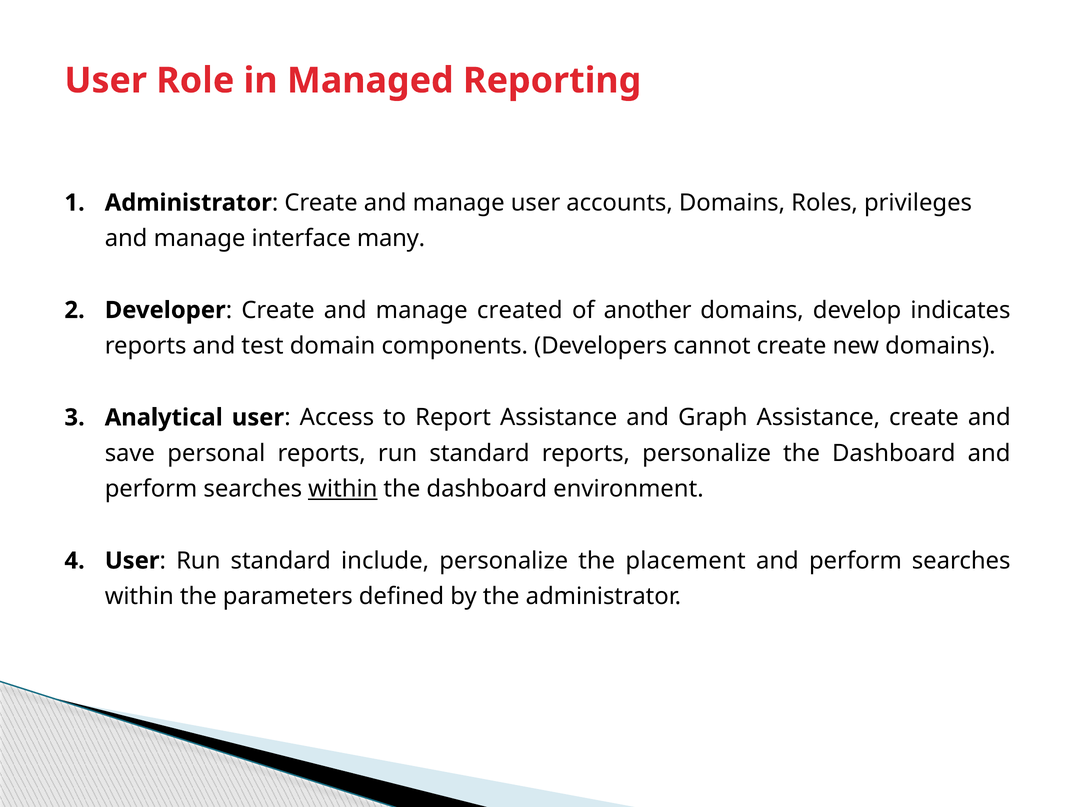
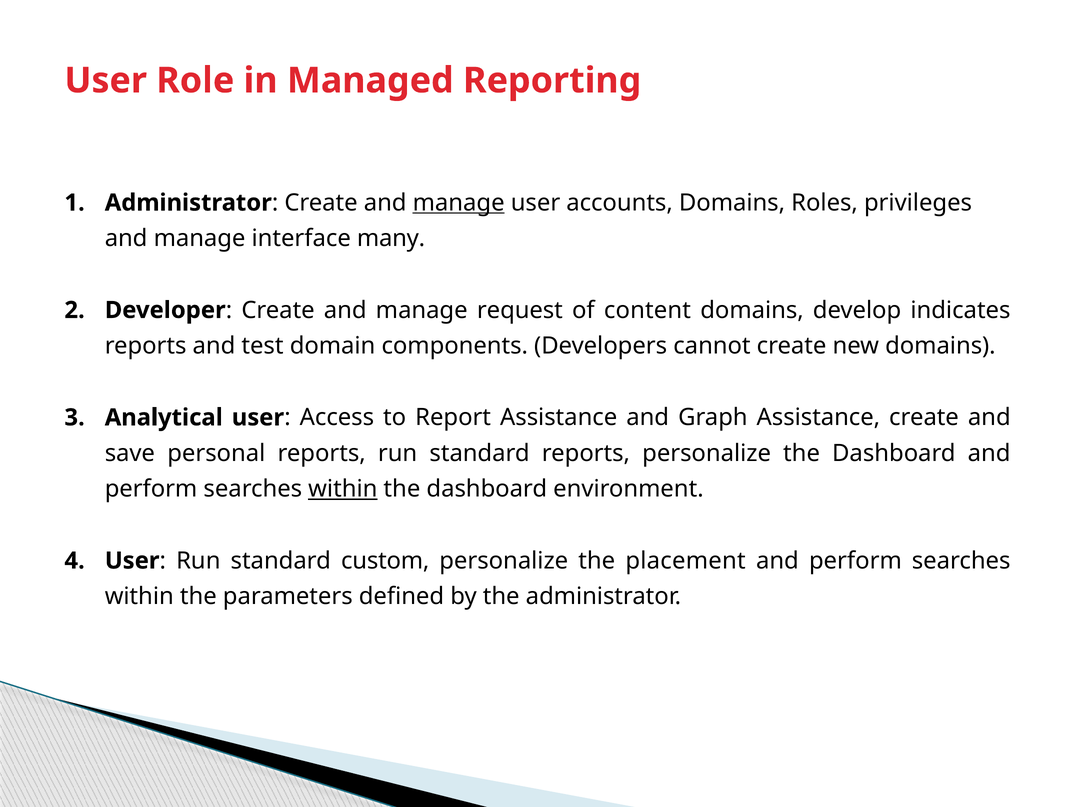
manage underline: none -> present (459, 203)
created: created -> request (520, 310)
another: another -> content (647, 310)
include: include -> custom (385, 561)
